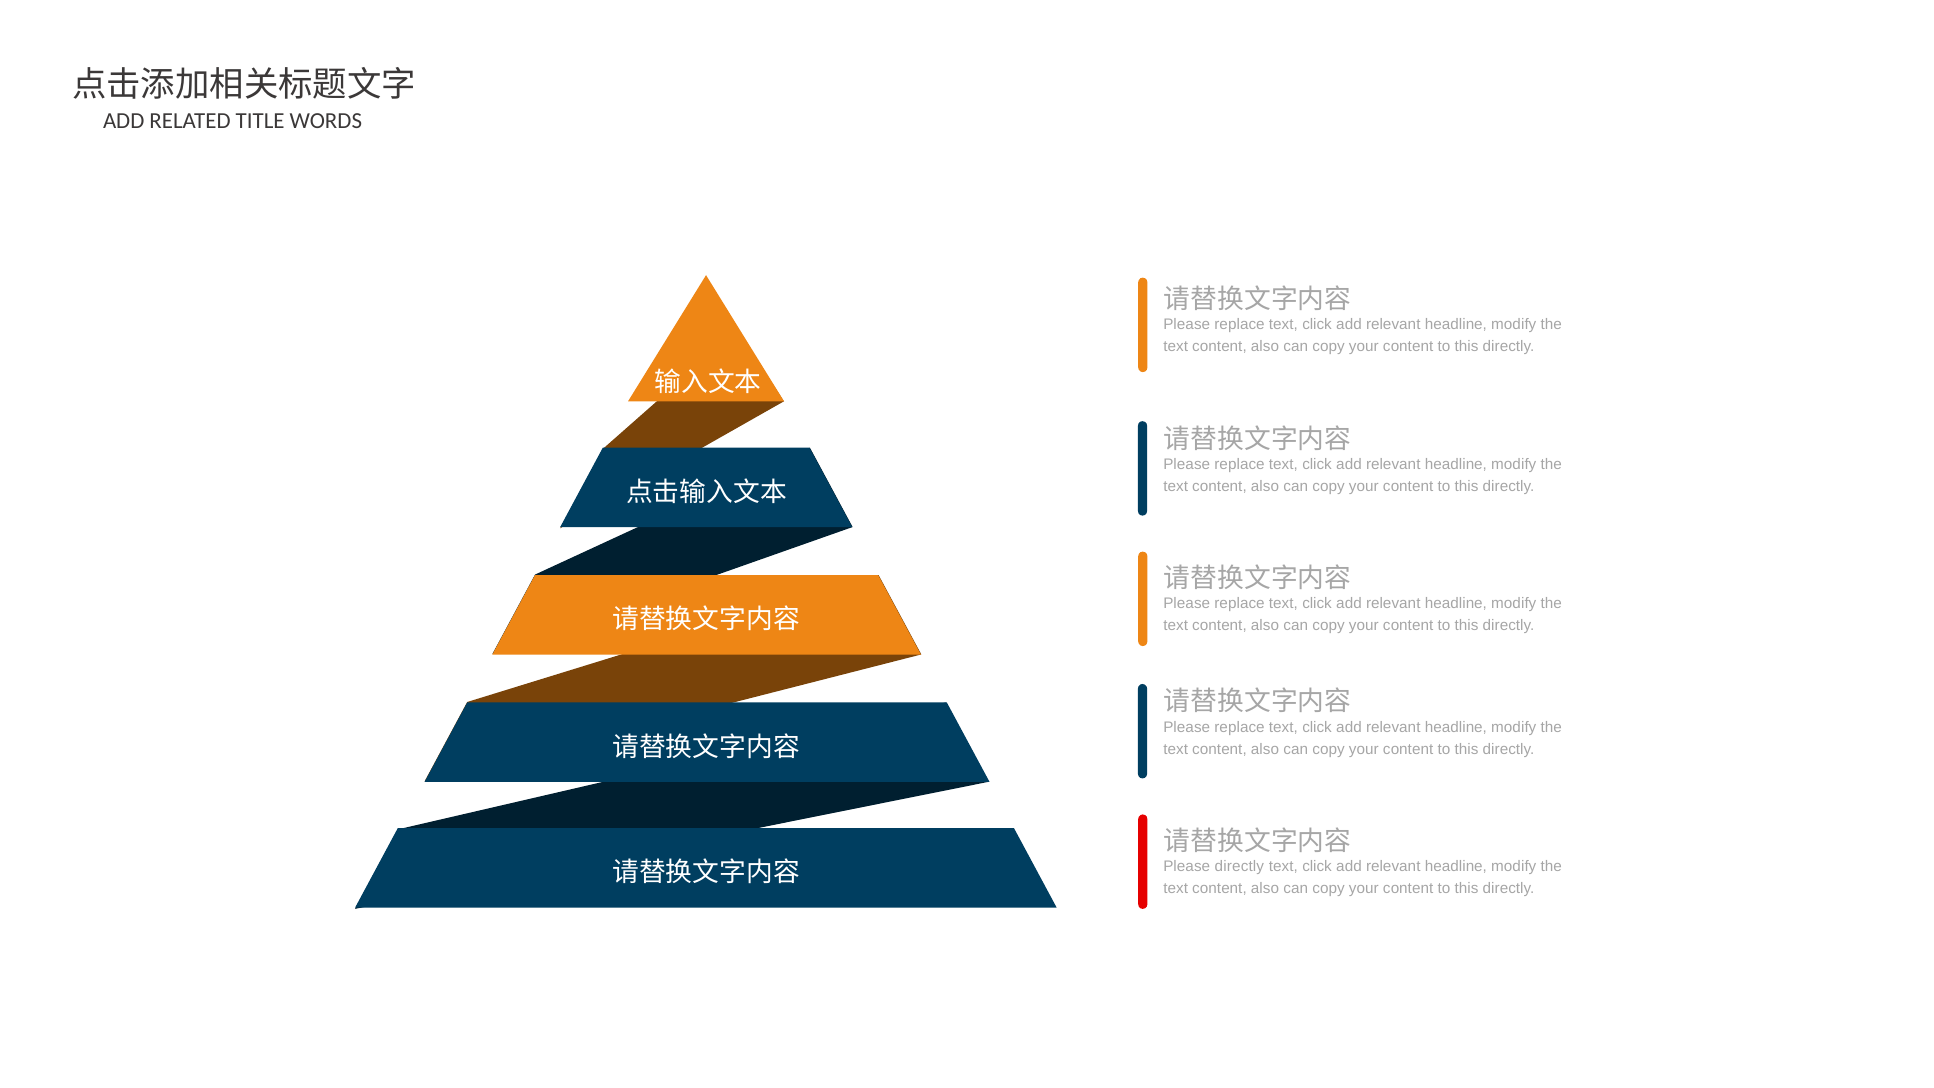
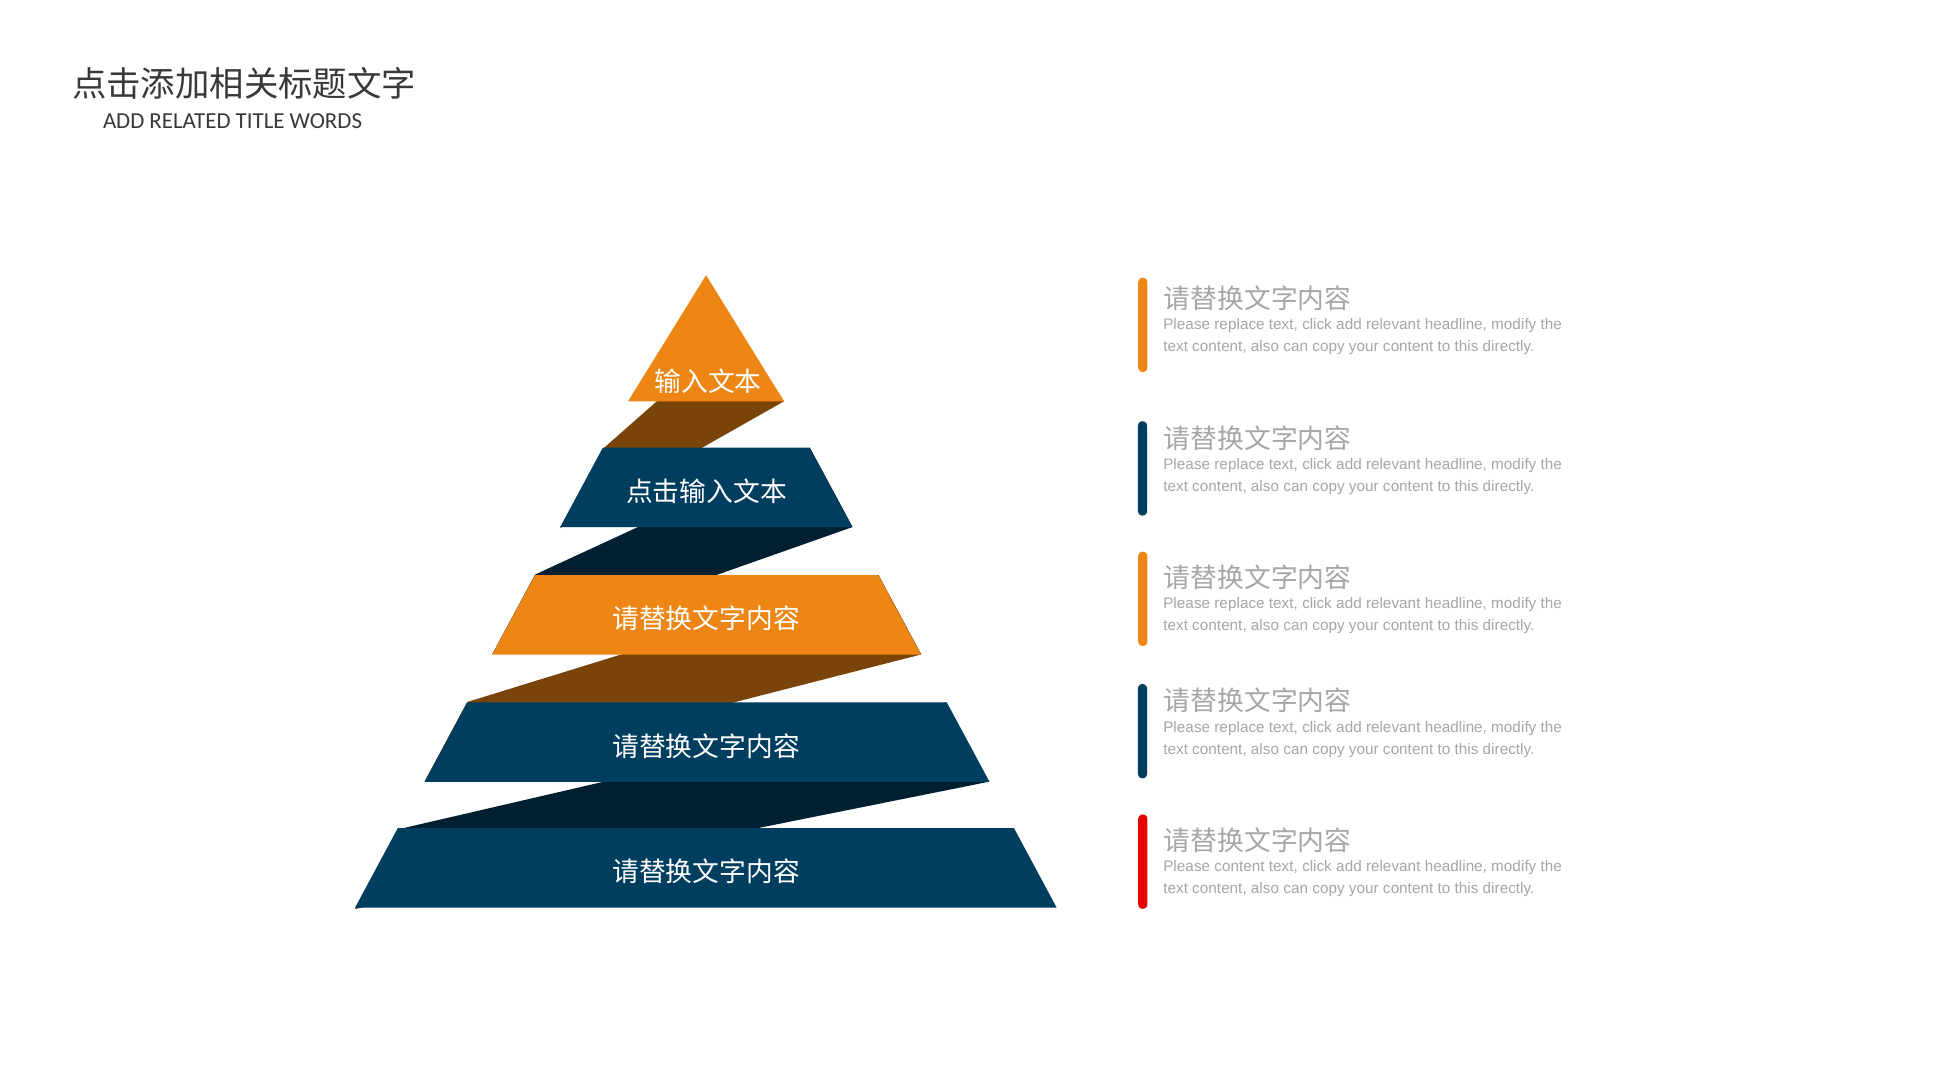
Please directly: directly -> content (1239, 867)
